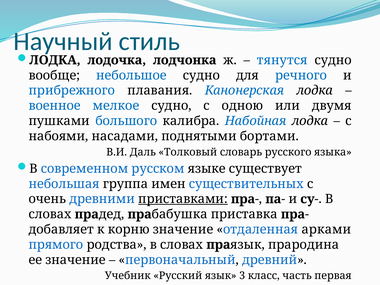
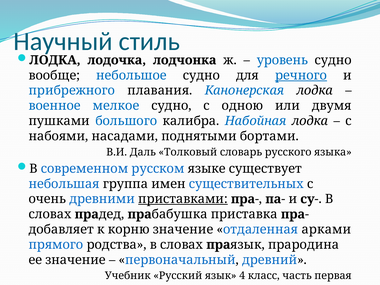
тянутся: тянутся -> уровень (282, 60)
речного underline: none -> present (301, 75)
3: 3 -> 4 (242, 276)
